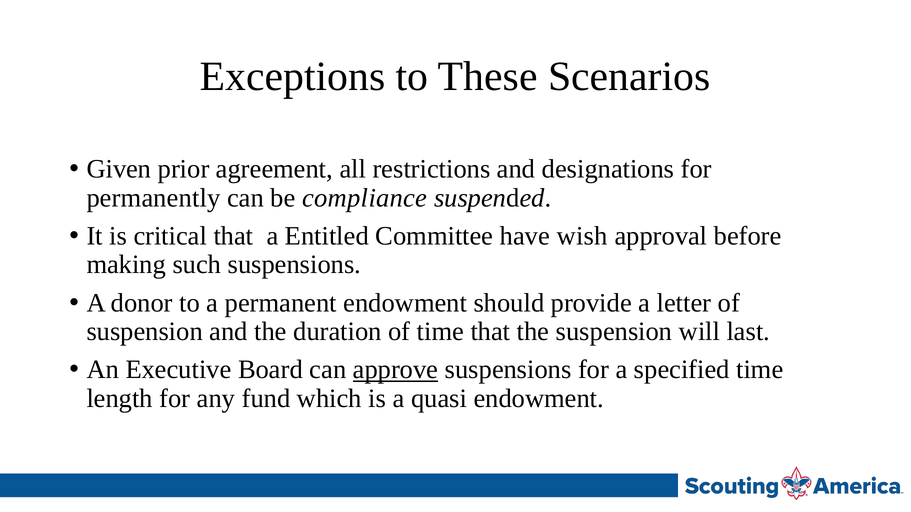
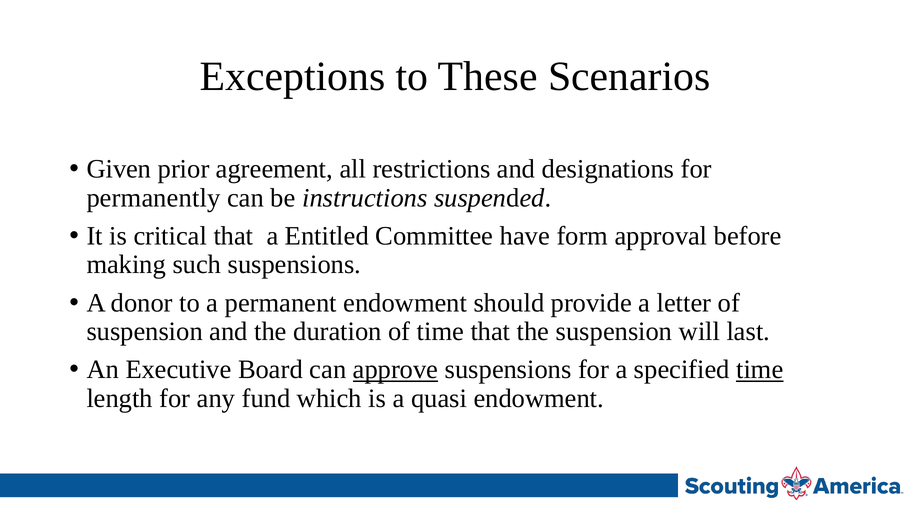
compliance: compliance -> instructions (365, 198)
wish: wish -> form (582, 236)
time underline: none -> present (760, 370)
